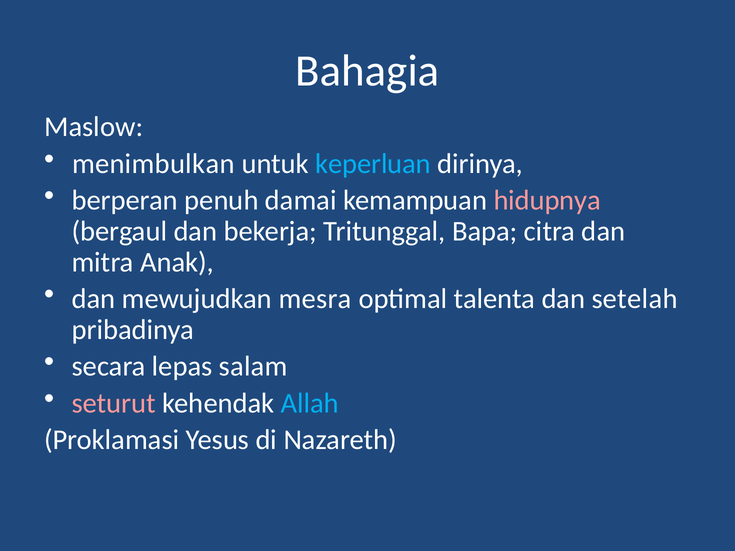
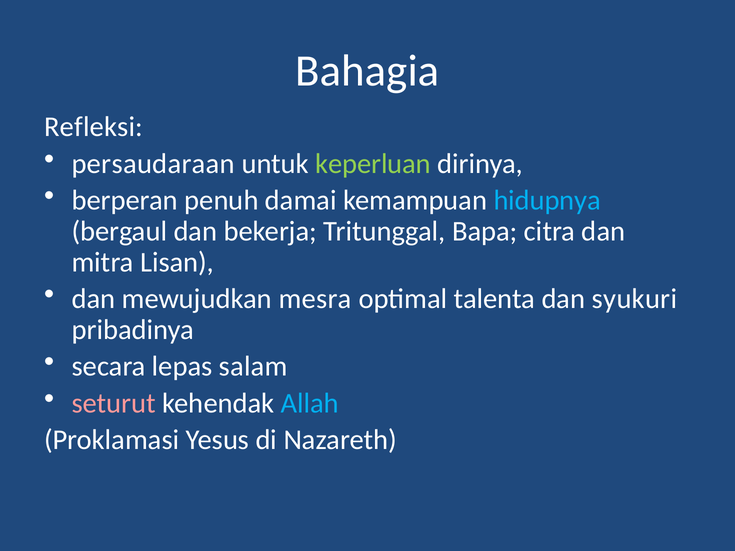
Maslow: Maslow -> Refleksi (94, 127)
menimbulkan: menimbulkan -> persaudaraan (153, 164)
keperluan colour: light blue -> light green (373, 164)
hidupnya colour: pink -> light blue (547, 200)
Anak: Anak -> Lisan (177, 262)
setelah: setelah -> syukuri (635, 299)
